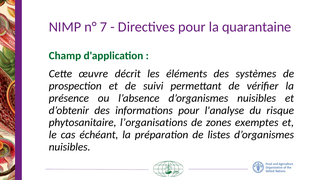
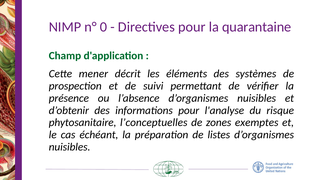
7: 7 -> 0 (104, 27)
œuvre: œuvre -> mener (93, 74)
l’organisations: l’organisations -> l’conceptuelles (154, 123)
